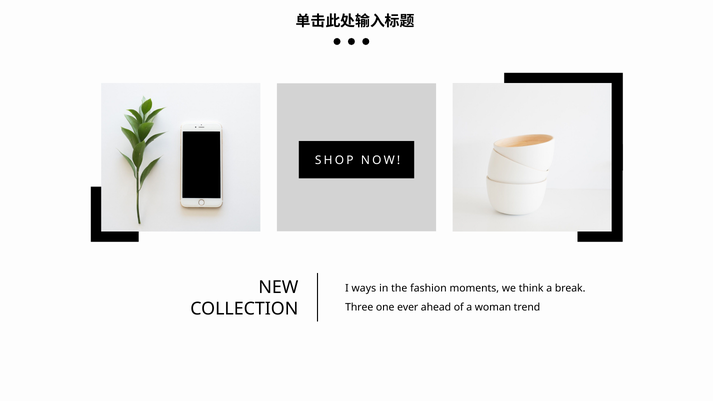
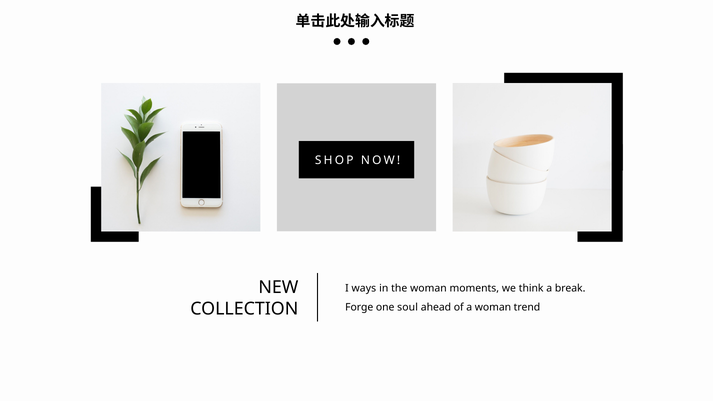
the fashion: fashion -> woman (428, 288)
Three: Three -> Forge (359, 307)
ever: ever -> soul (408, 307)
